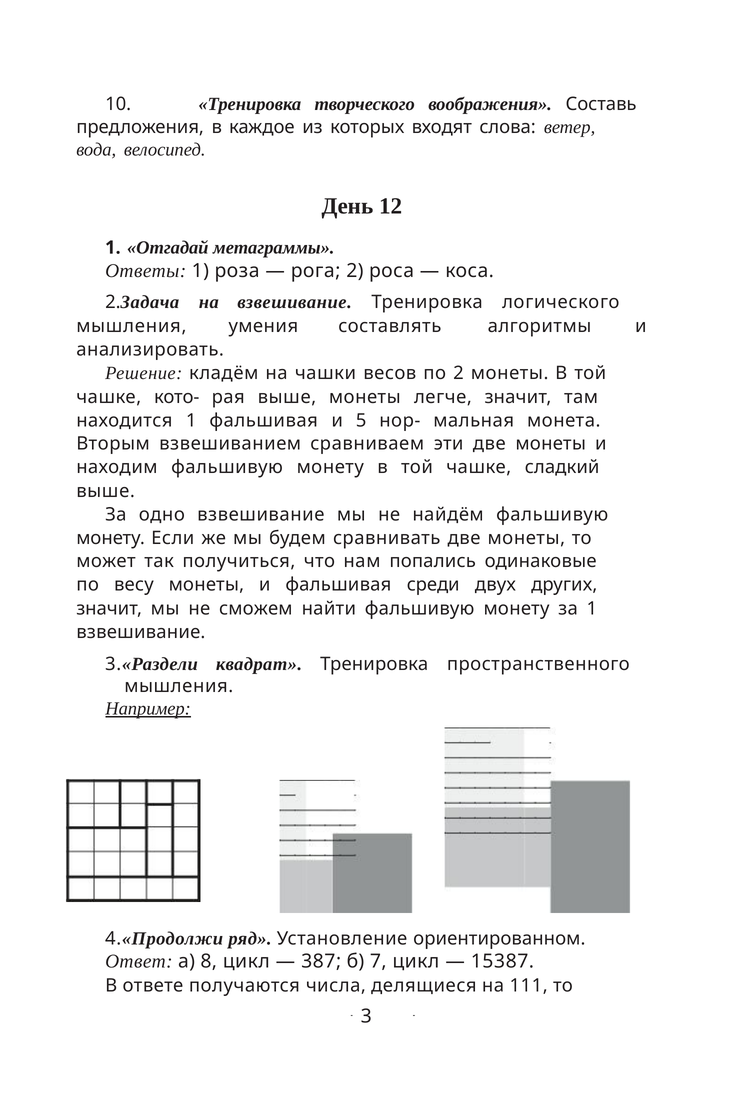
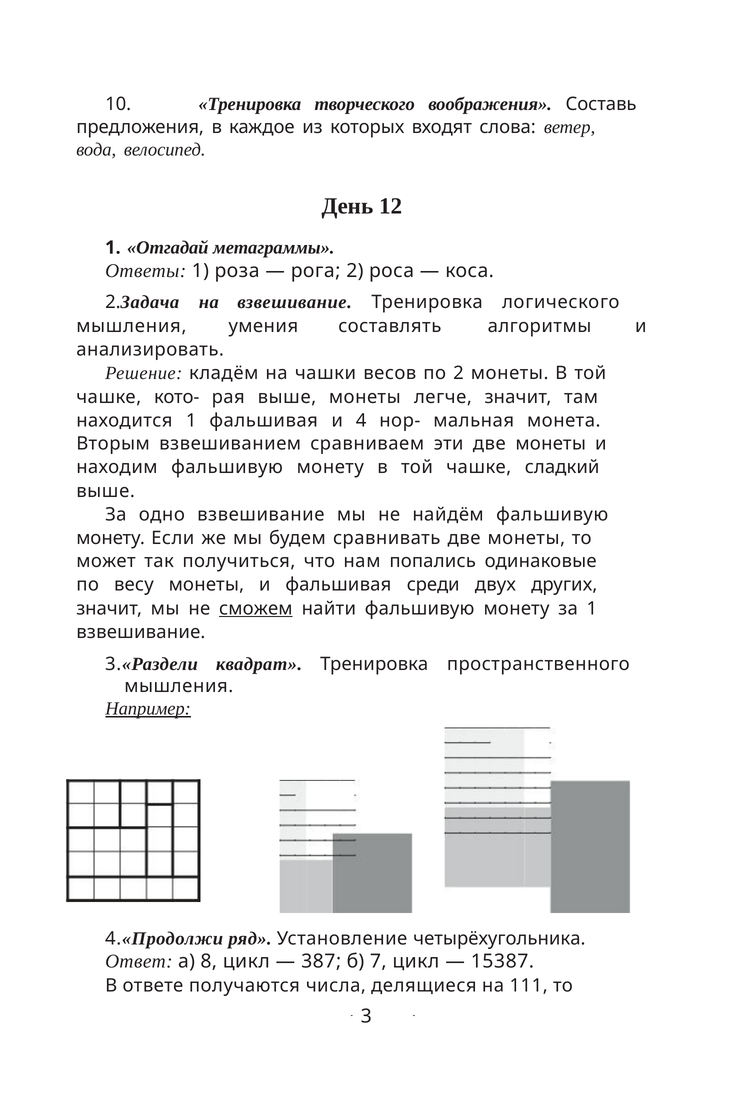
5: 5 -> 4 (361, 421)
сможем underline: none -> present (256, 608)
ориентированном: ориентированном -> четырёхугольника (499, 938)
